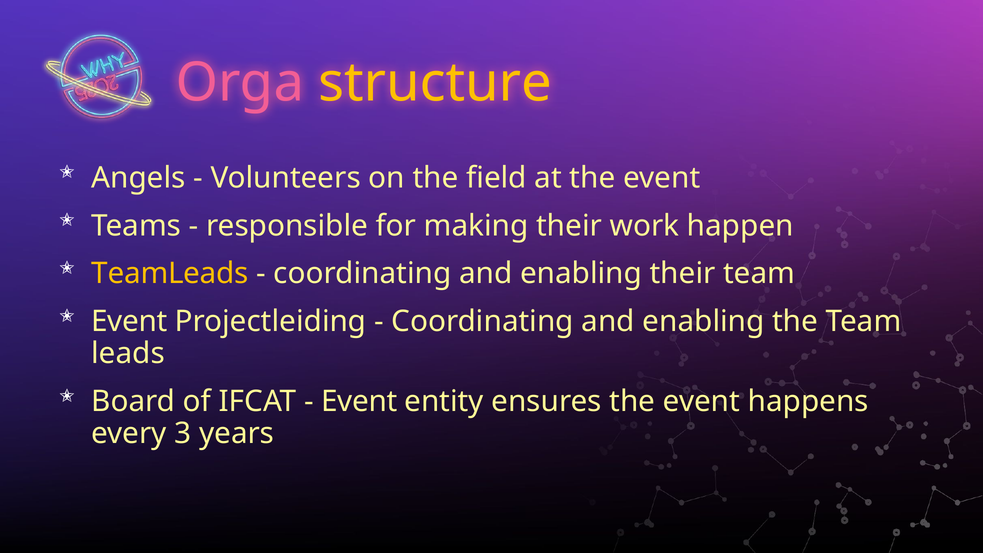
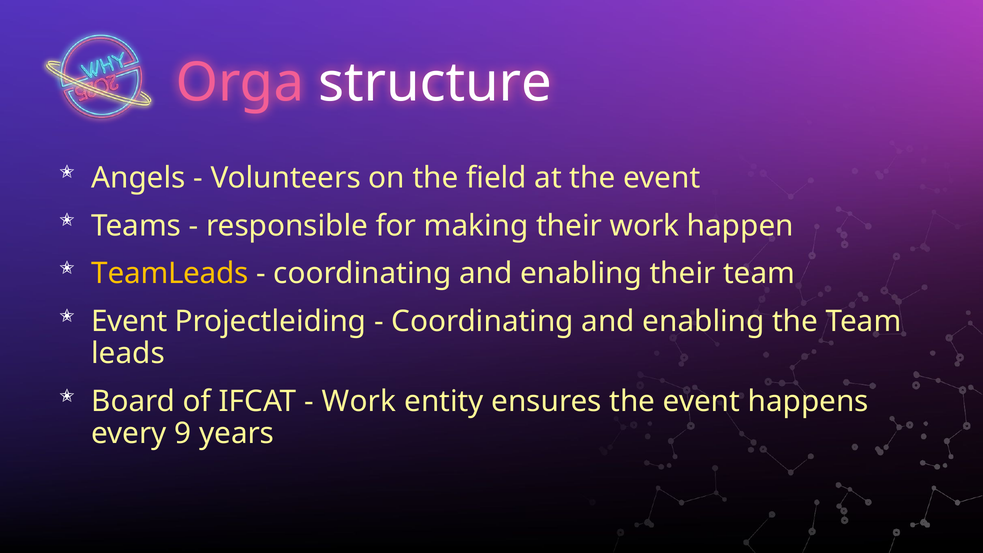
structure colour: yellow -> white (435, 83)
Event: Event -> Work (359, 402)
3: 3 -> 9 (183, 434)
